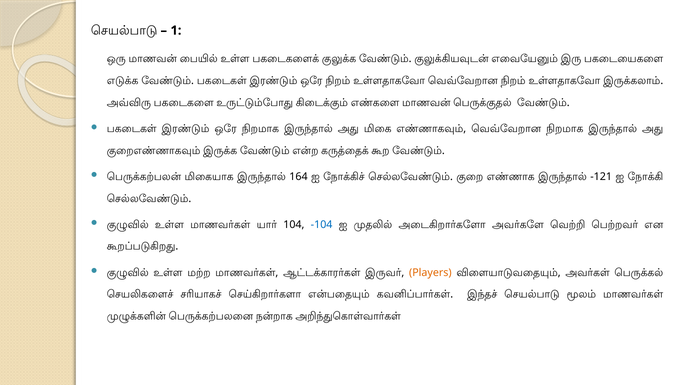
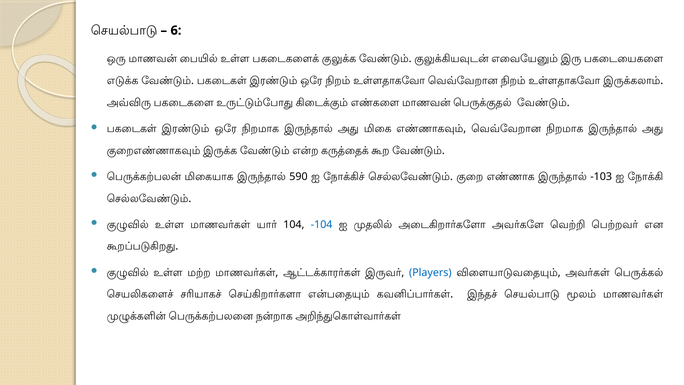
1: 1 -> 6 (176, 30)
164: 164 -> 590 (298, 177)
-121: -121 -> -103 (601, 177)
Players colour: orange -> blue (430, 272)
